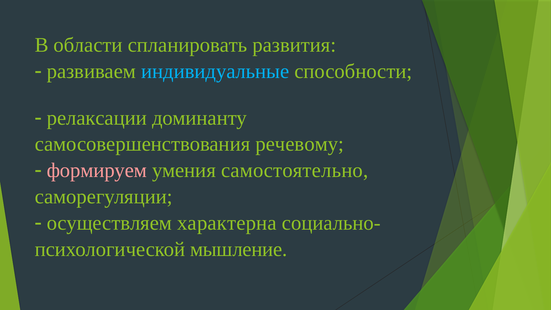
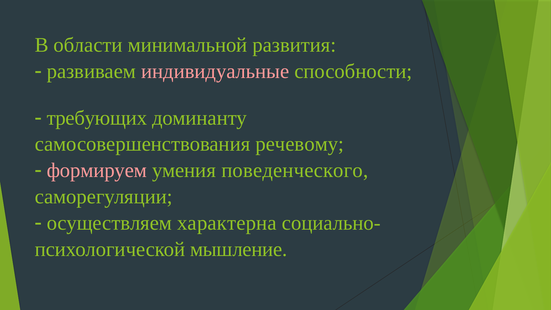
спланировать: спланировать -> минимальной (188, 45)
индивидуальные colour: light blue -> pink (215, 71)
релаксации: релаксации -> требующих (97, 118)
самостоятельно: самостоятельно -> поведенческого (295, 170)
